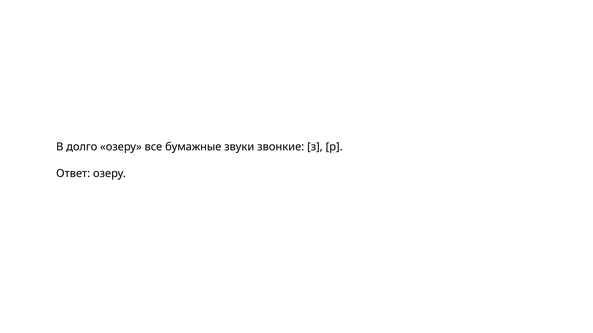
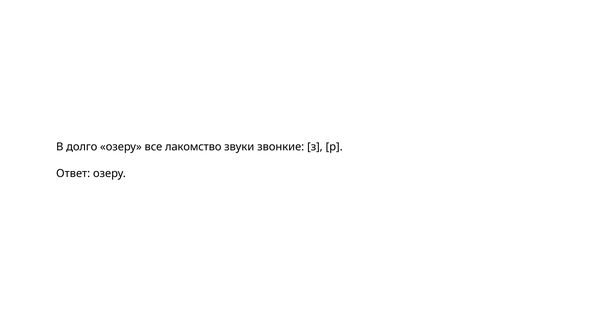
бумажные: бумажные -> лакомство (193, 147)
